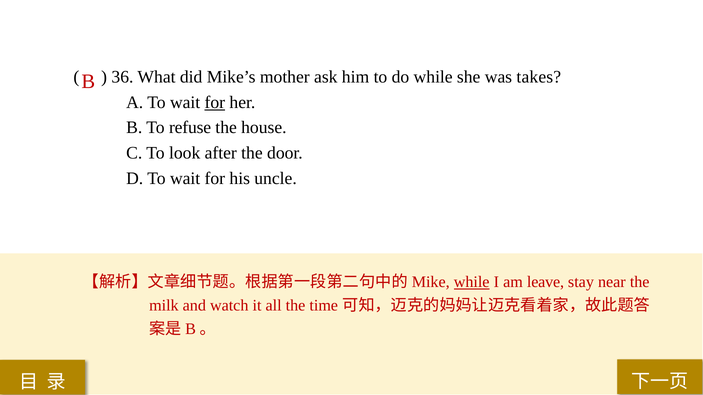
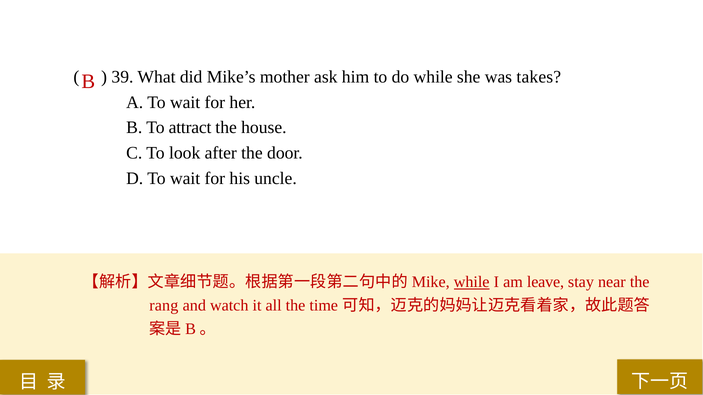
36: 36 -> 39 (122, 77)
for underline: present -> none (215, 103)
refuse: refuse -> attract (190, 128)
milk: milk -> rang (164, 306)
